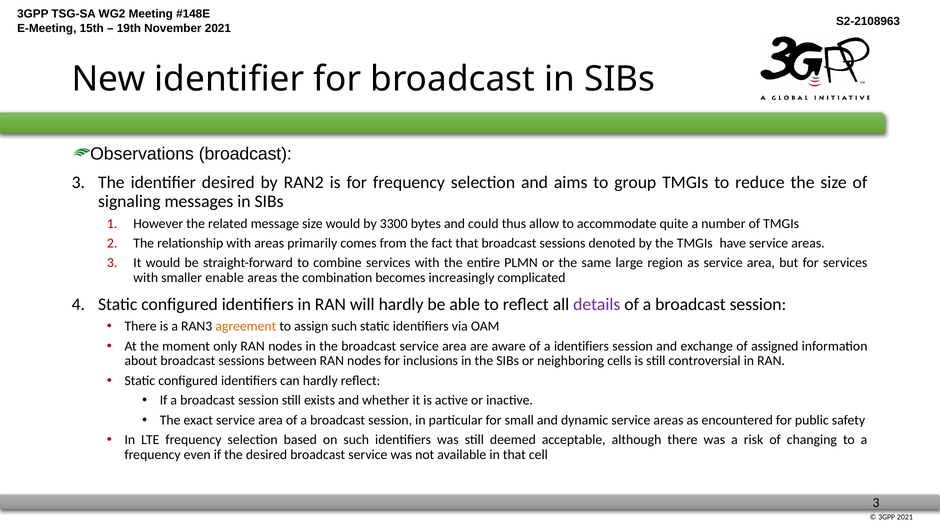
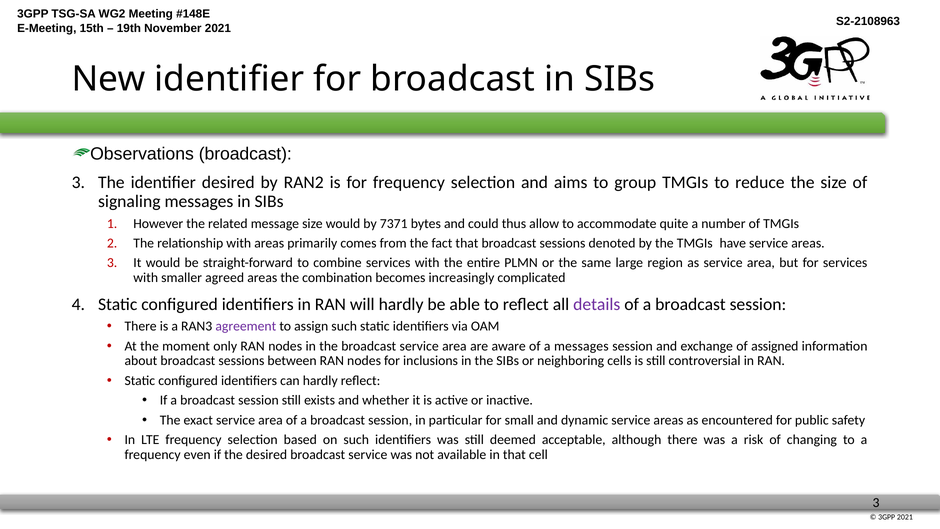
3300: 3300 -> 7371 (394, 223)
enable: enable -> agreed (225, 278)
agreement colour: orange -> purple (246, 326)
a identifiers: identifiers -> messages (581, 346)
